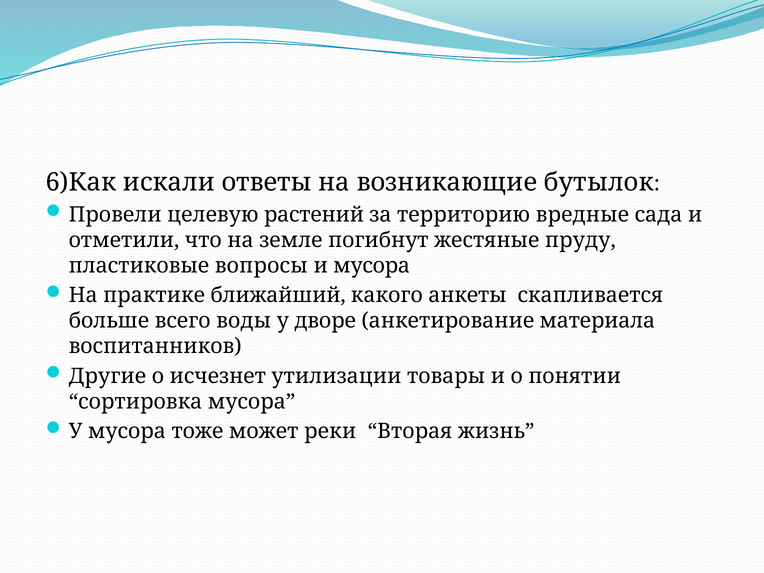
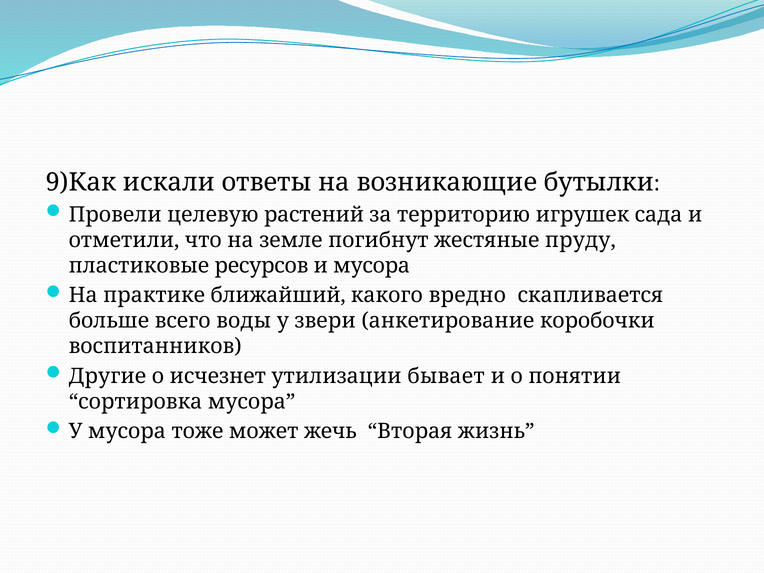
6)Как: 6)Как -> 9)Как (81, 183)
бутылок: бутылок -> бутылки (599, 183)
вредные: вредные -> игрушек (582, 215)
вопросы: вопросы -> ресурсов (261, 266)
анкеты: анкеты -> вредно (467, 295)
дворе: дворе -> звери (325, 321)
материала: материала -> коробочки (597, 321)
товары: товары -> бывает (446, 376)
реки: реки -> жечь (330, 431)
